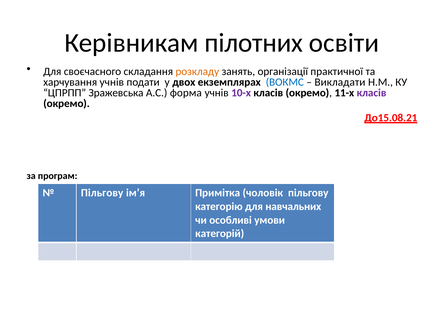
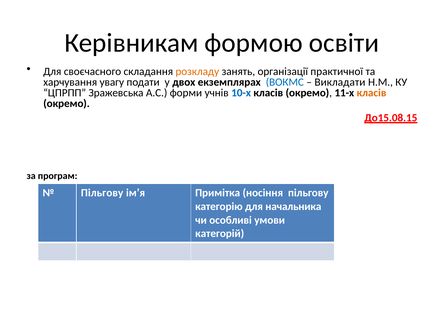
пілотних: пілотних -> формою (254, 43)
харчування учнів: учнів -> увагу (112, 82)
форма: форма -> форми (186, 93)
10-х colour: purple -> blue (241, 93)
класів colour: purple -> orange (372, 93)
До15.08.21: До15.08.21 -> До15.08.15 (391, 118)
чоловік: чоловік -> носіння (263, 193)
навчальних: навчальних -> начальника (293, 207)
